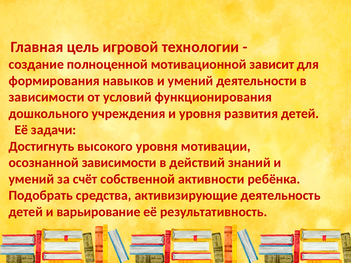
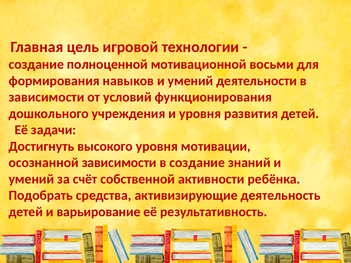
зависит: зависит -> восьми (272, 64)
в действий: действий -> создание (197, 163)
